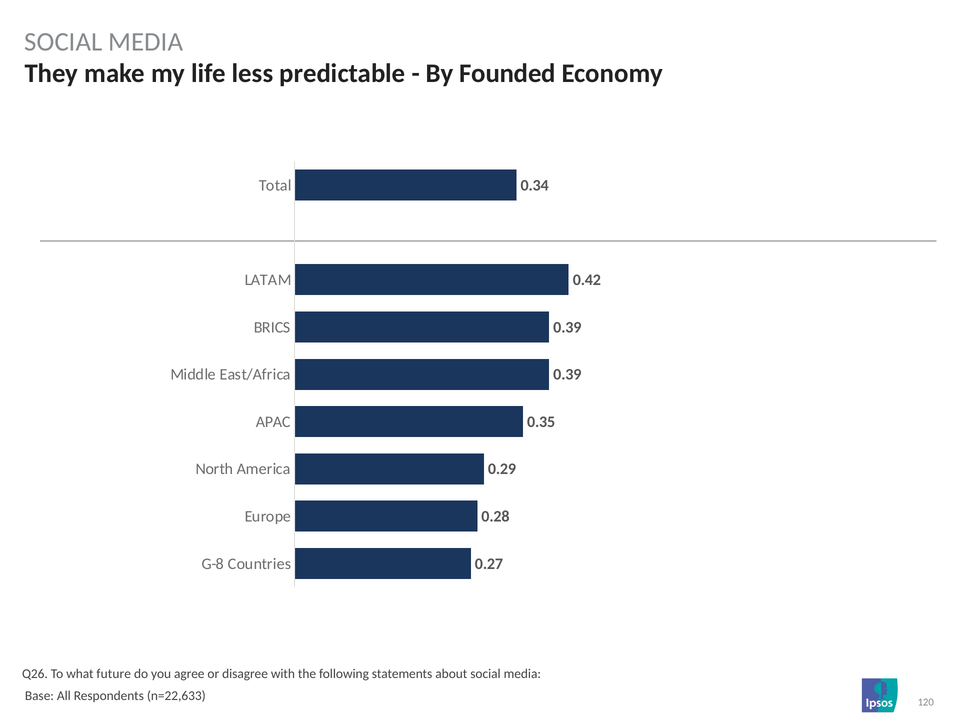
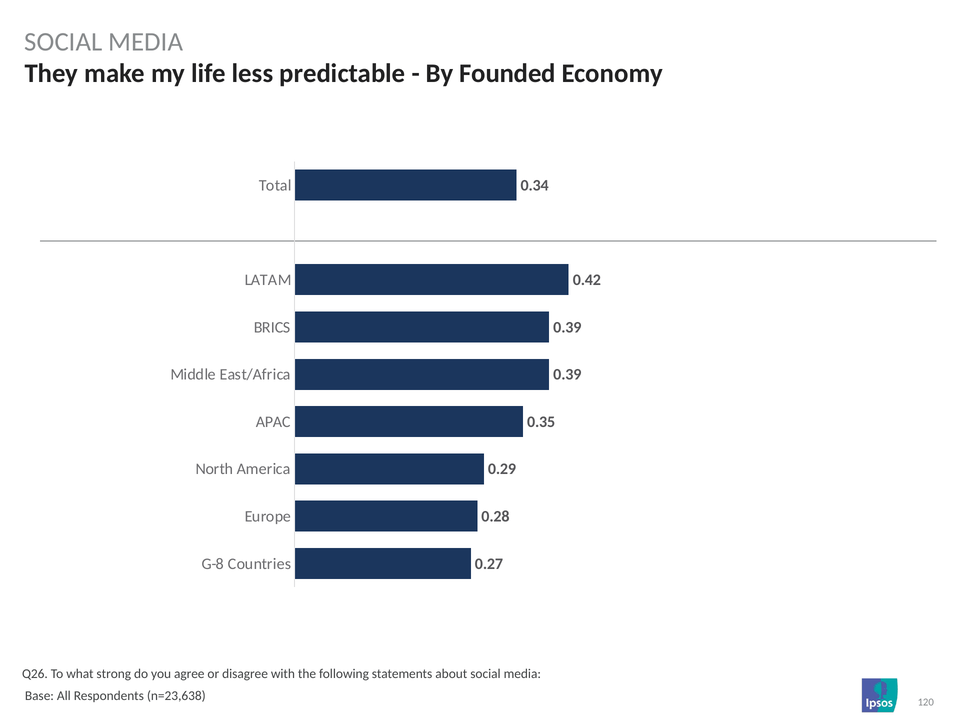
future: future -> strong (114, 674)
n=22,633: n=22,633 -> n=23,638 (176, 696)
